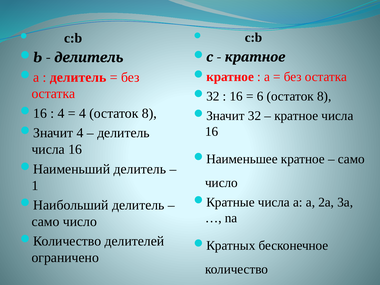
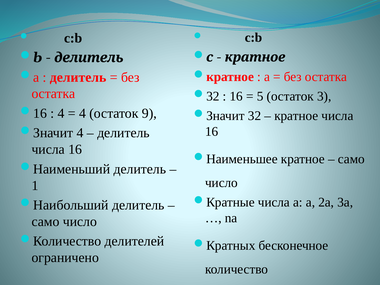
6: 6 -> 5 (260, 96)
8: 8 -> 3 (324, 96)
4 остаток 8: 8 -> 9 (149, 113)
